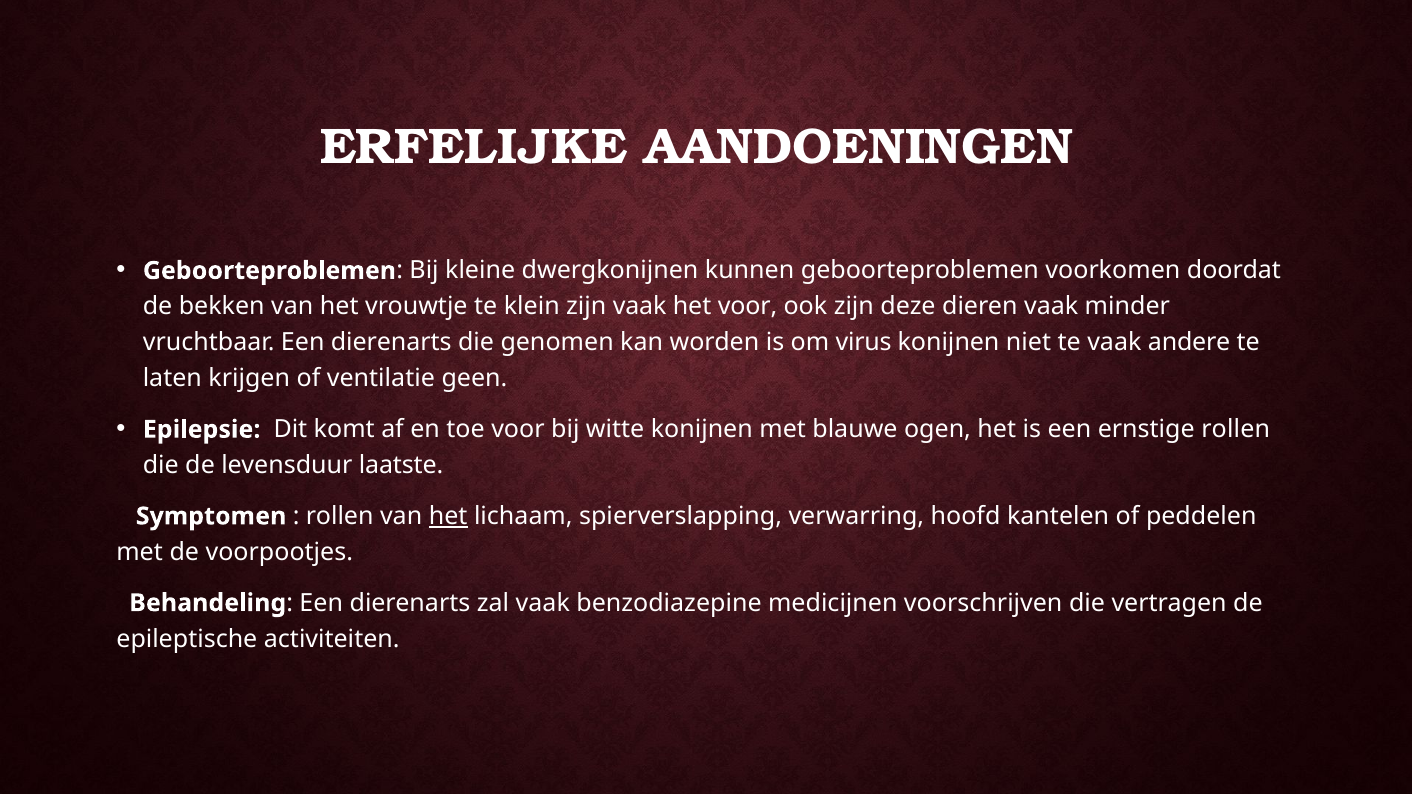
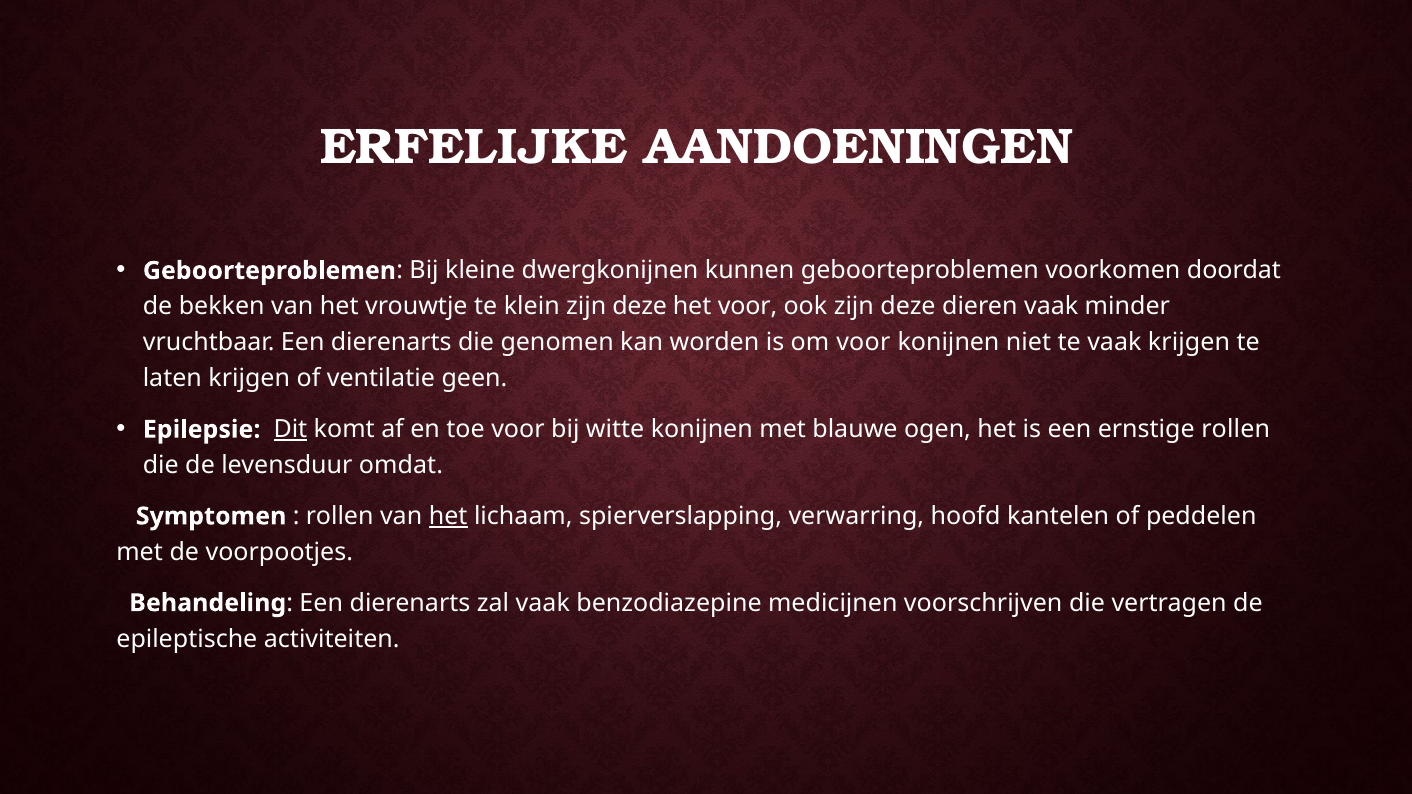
klein zijn vaak: vaak -> deze (640, 307)
om virus: virus -> voor (863, 343)
vaak andere: andere -> krijgen (1189, 343)
Dit underline: none -> present (290, 430)
laatste: laatste -> omdat (401, 466)
